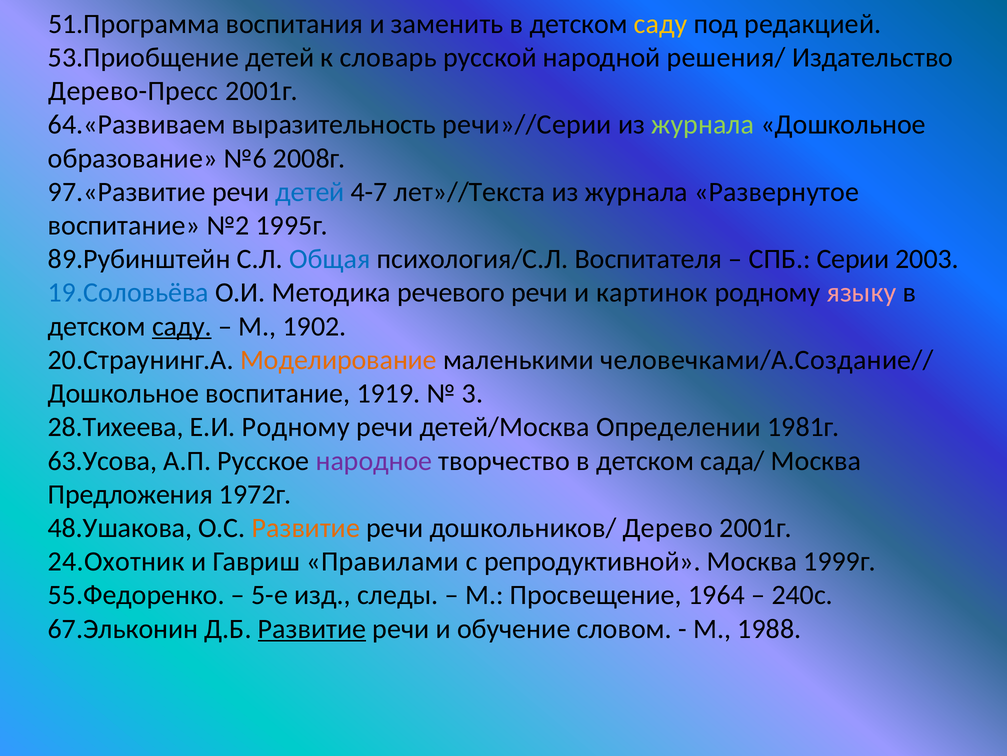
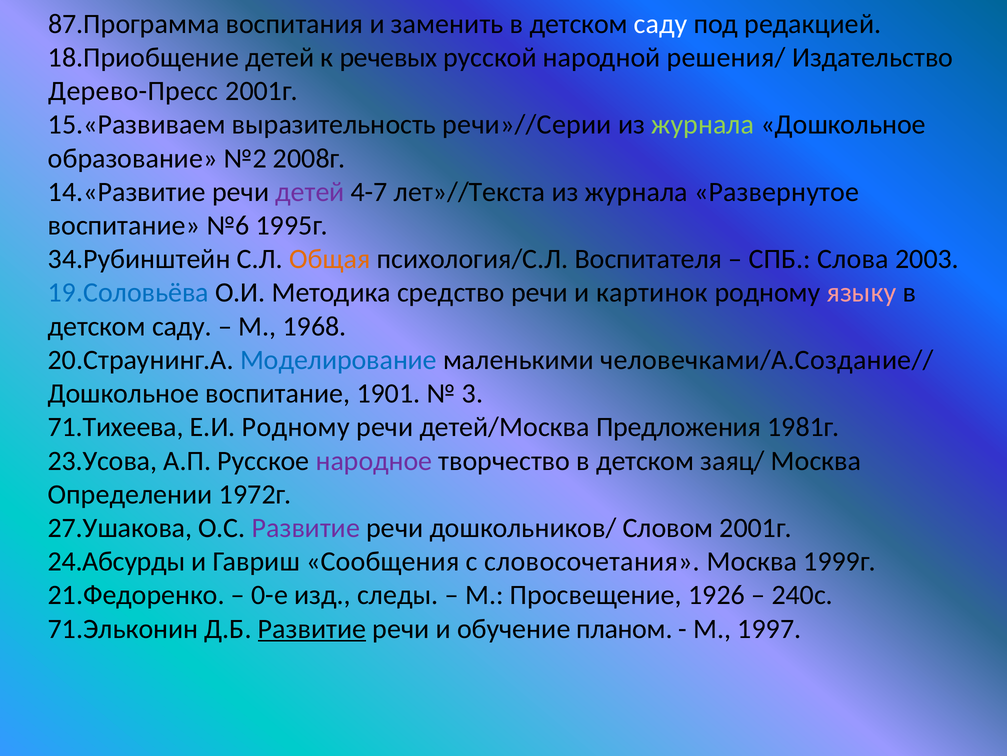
51.Программа: 51.Программа -> 87.Программа (134, 24)
саду colour: yellow -> white (661, 24)
53.Приобщение: 53.Приобщение -> 18.Приобщение (143, 57)
словарь: словарь -> речевых (389, 57)
64.«Развиваем: 64.«Развиваем -> 15.«Развиваем (137, 125)
№6: №6 -> №2 (245, 158)
97.«Развитие: 97.«Развитие -> 14.«Развитие (127, 192)
детей colour: blue -> purple (310, 192)
№2: №2 -> №6 (228, 225)
89.Рубинштейн: 89.Рубинштейн -> 34.Рубинштейн (139, 259)
Общая colour: blue -> orange (330, 259)
Серии: Серии -> Слова (853, 259)
речевого: речевого -> средство (451, 292)
саду underline: present -> none (182, 326)
1902: 1902 -> 1968 (315, 326)
Моделирование colour: orange -> blue (338, 360)
1919: 1919 -> 1901 (389, 393)
28.Тихеева: 28.Тихеева -> 71.Тихеева (116, 427)
Определении: Определении -> Предложения (679, 427)
63.Усова: 63.Усова -> 23.Усова (102, 460)
сада/: сада/ -> заяц/ (733, 460)
Предложения: Предложения -> Определении (130, 494)
48.Ушакова: 48.Ушакова -> 27.Ушакова (120, 527)
Развитие colour: orange -> purple (306, 527)
Дерево: Дерево -> Словом (668, 527)
24.Охотник: 24.Охотник -> 24.Абсурды (117, 561)
Правилами: Правилами -> Сообщения (383, 561)
репродуктивной: репродуктивной -> словосочетания (592, 561)
55.Федоренко: 55.Федоренко -> 21.Федоренко (136, 595)
5-е: 5-е -> 0-е (270, 595)
1964: 1964 -> 1926 (717, 595)
67.Эльконин: 67.Эльконин -> 71.Эльконин (123, 628)
словом: словом -> планом (625, 628)
1988: 1988 -> 1997 (769, 628)
